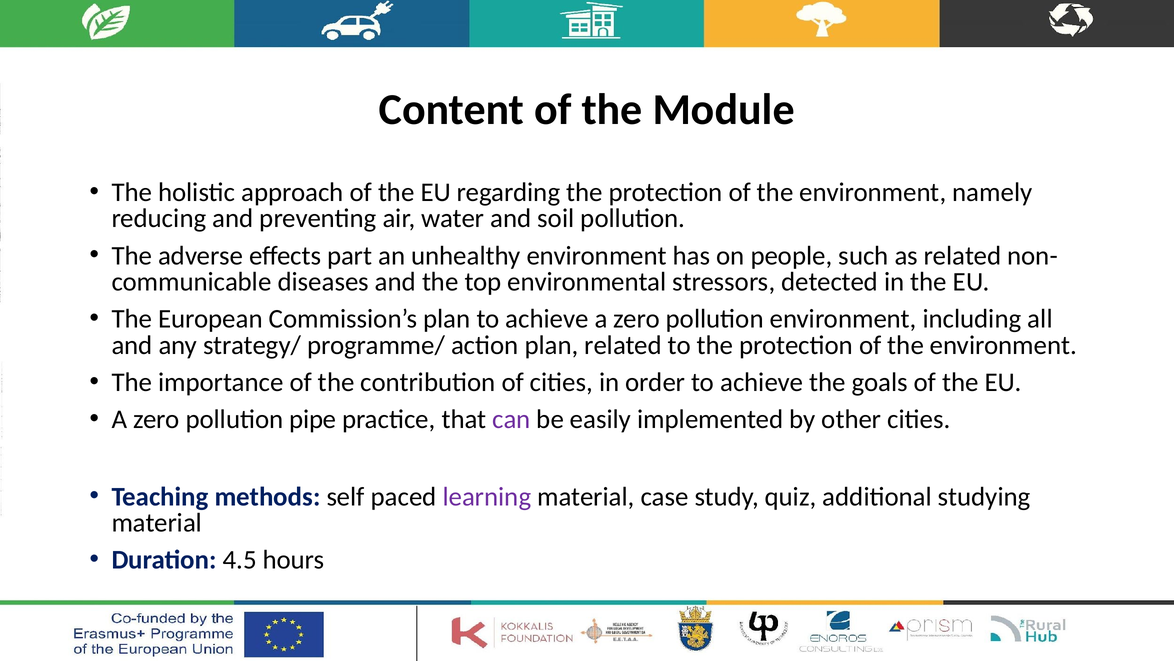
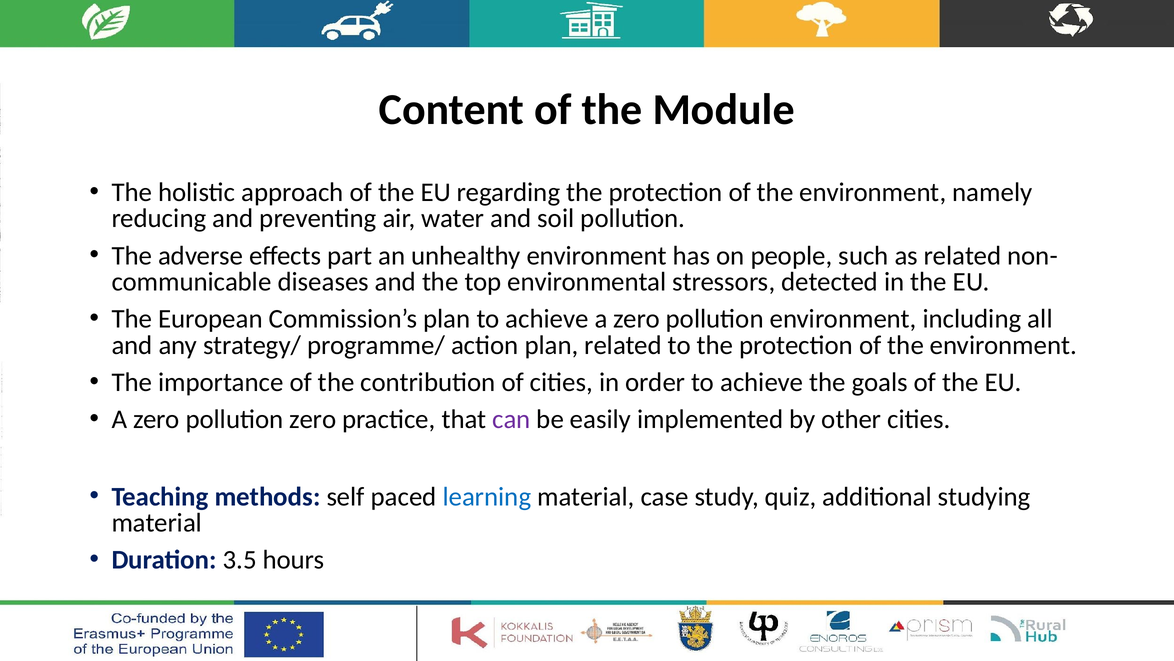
pollution pipe: pipe -> zero (313, 419)
learning colour: purple -> blue (487, 496)
4.5: 4.5 -> 3.5 (240, 560)
